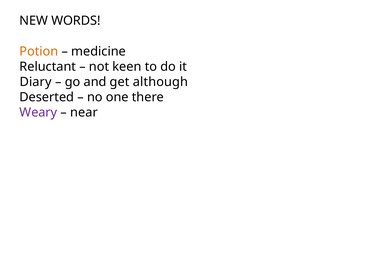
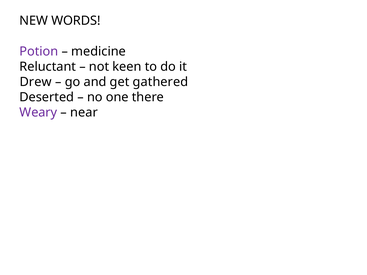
Potion colour: orange -> purple (39, 51)
Diary: Diary -> Drew (36, 82)
although: although -> gathered (160, 82)
